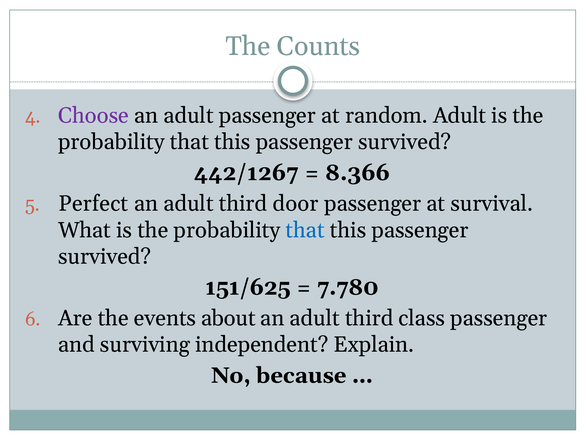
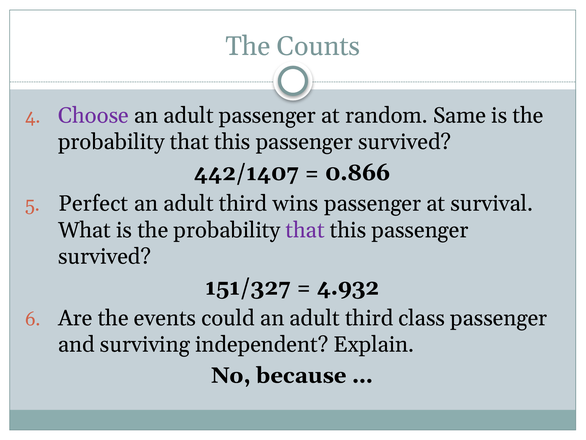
random Adult: Adult -> Same (460, 115)
442/1267: 442/1267 -> 442/1407 (246, 173)
8.366: 8.366 -> 0.866 (358, 173)
door: door -> wins (296, 203)
that colour: blue -> purple (305, 230)
151/625: 151/625 -> 151/327 (248, 287)
7.780: 7.780 -> 4.932 (348, 287)
about: about -> could (228, 318)
